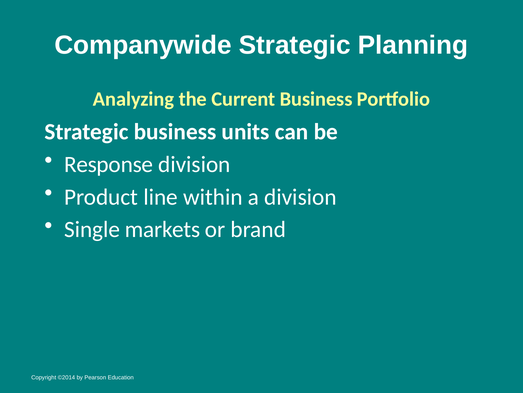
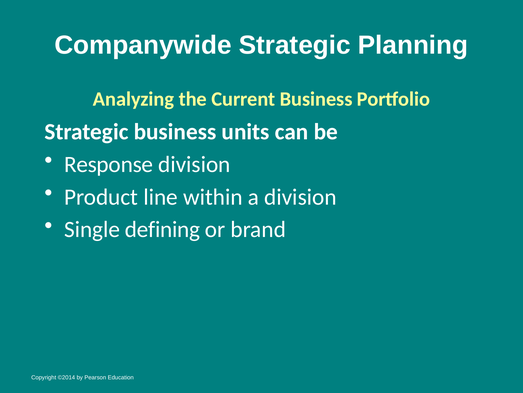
markets: markets -> defining (163, 229)
